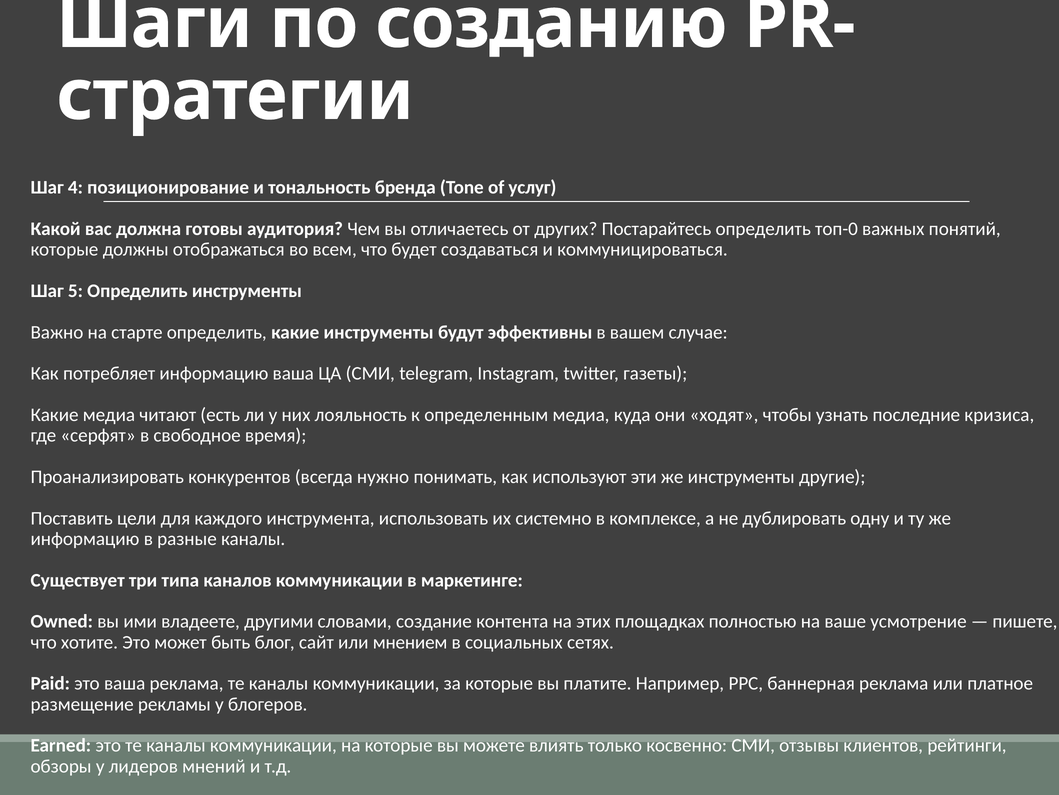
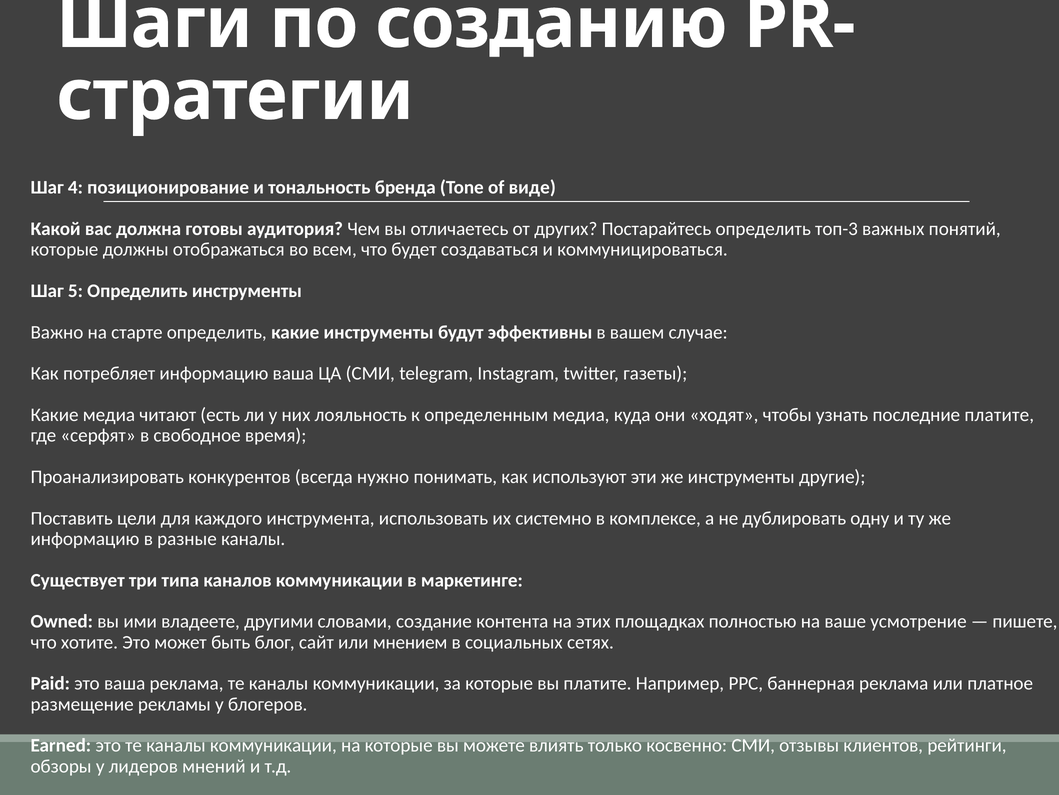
услуг: услуг -> виде (532, 187)
топ-0: топ-0 -> топ-3 (836, 229)
последние кризиса: кризиса -> платите (999, 415)
